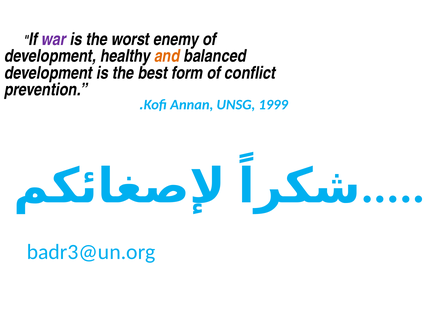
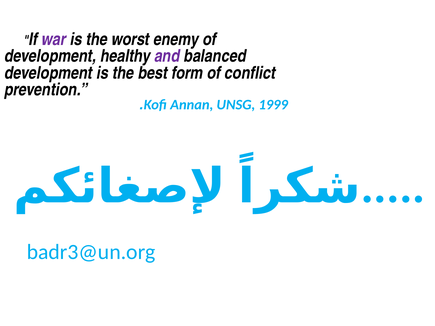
and colour: orange -> purple (167, 56)
